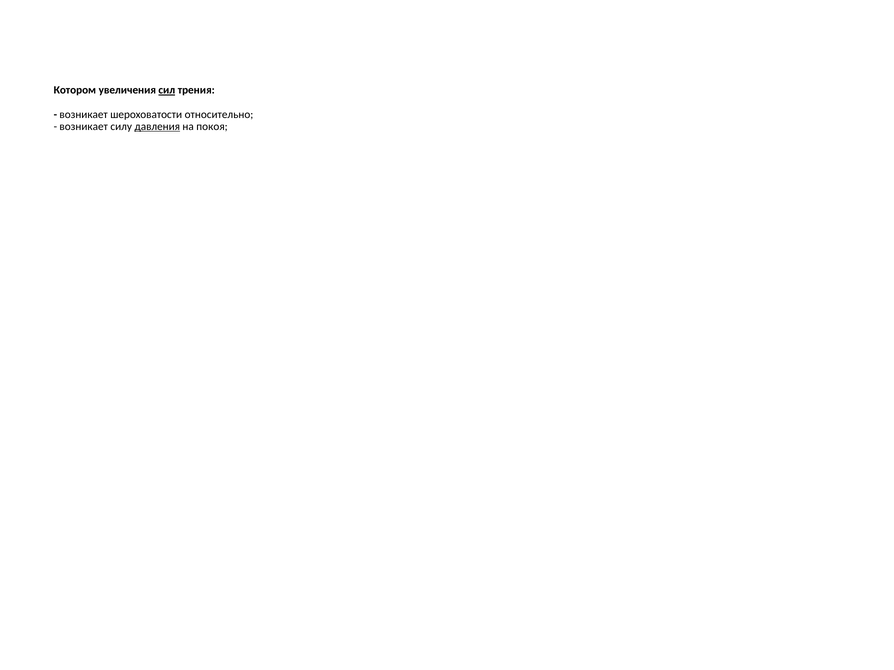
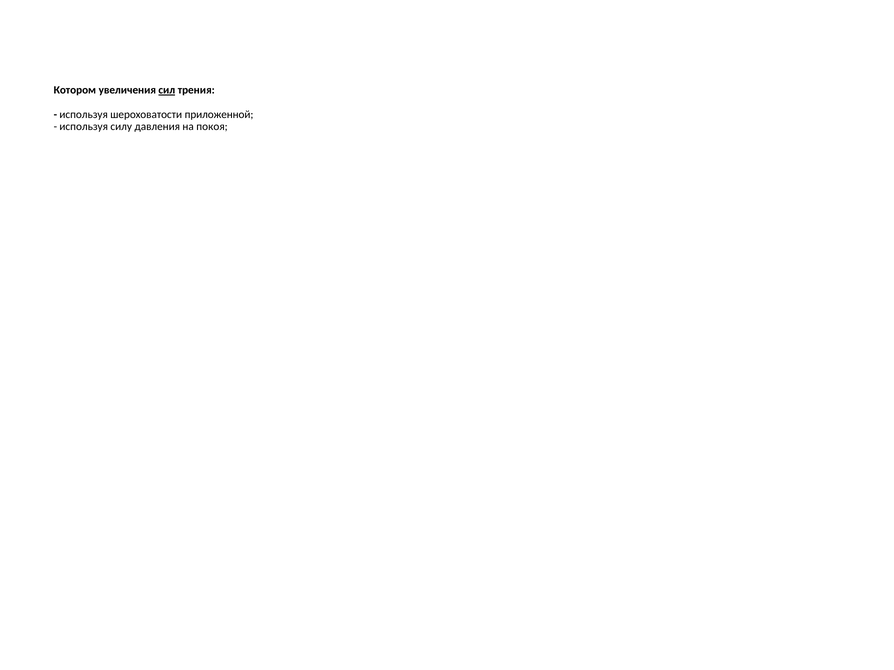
возникает: возникает -> используя (84, 114)
относительно: относительно -> приложенной (219, 114)
возникает: возникает -> используя (84, 127)
давления underline: present -> none (157, 127)
